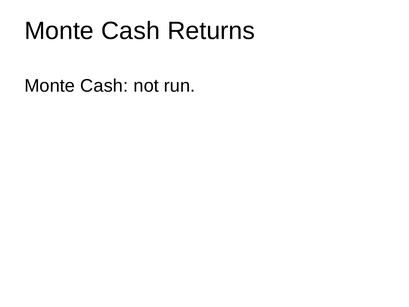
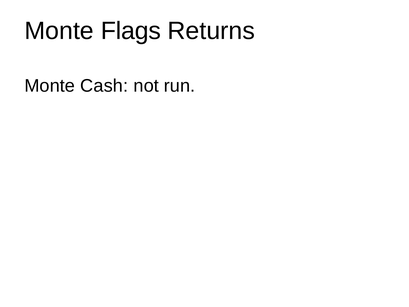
Cash: Cash -> Flags (131, 31)
